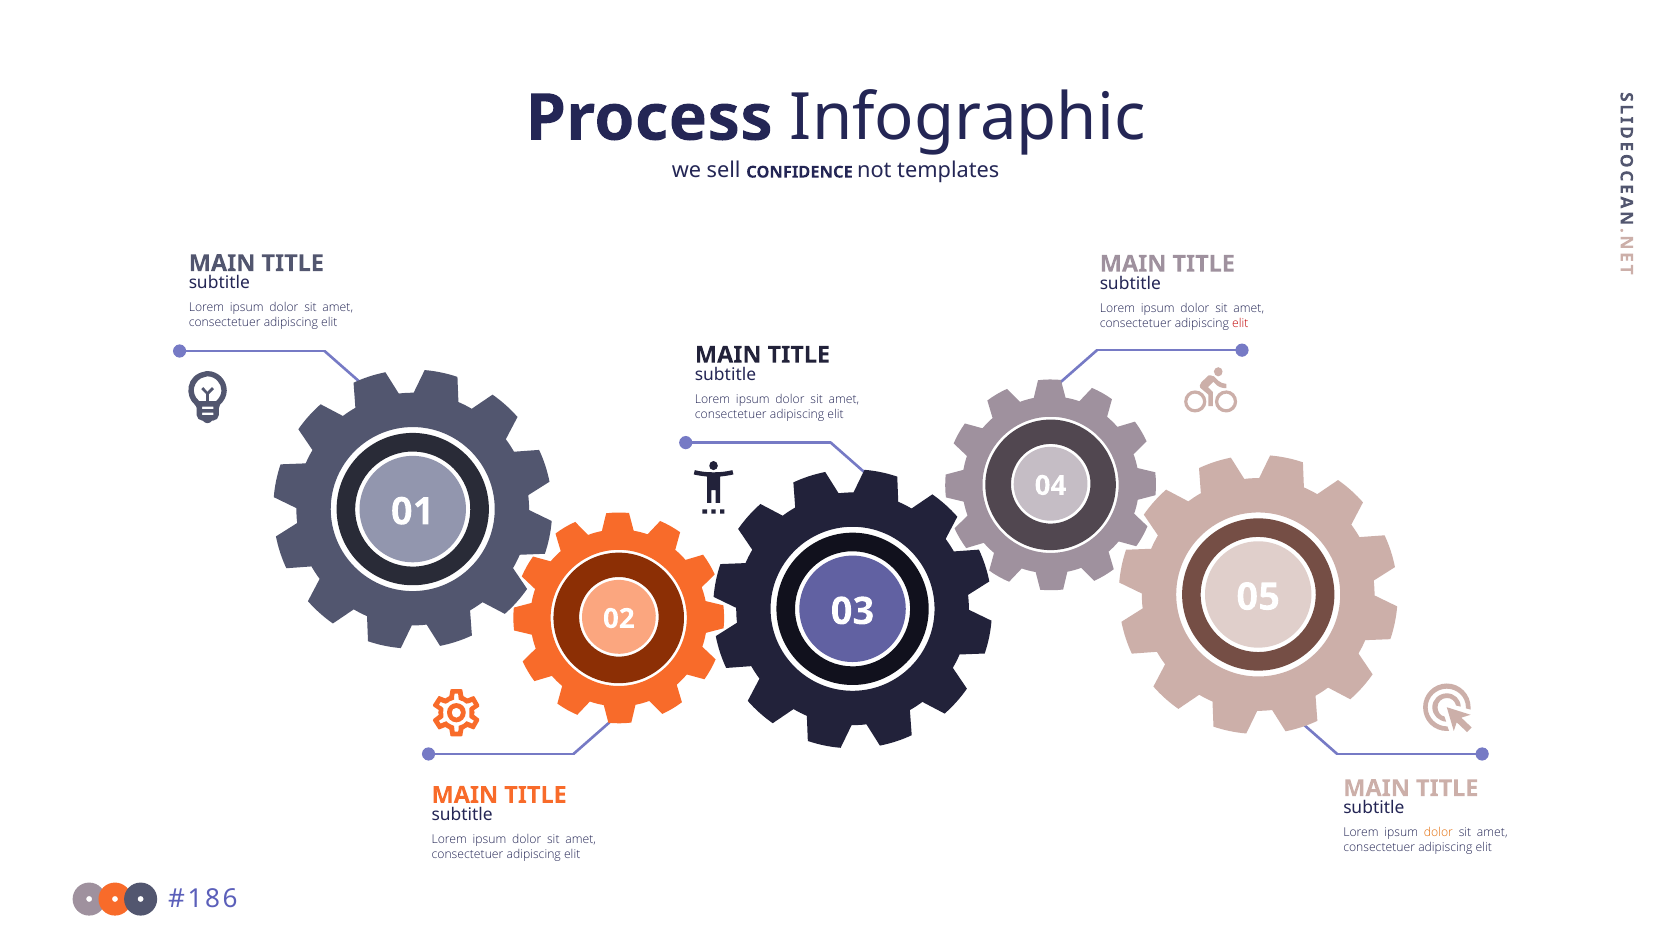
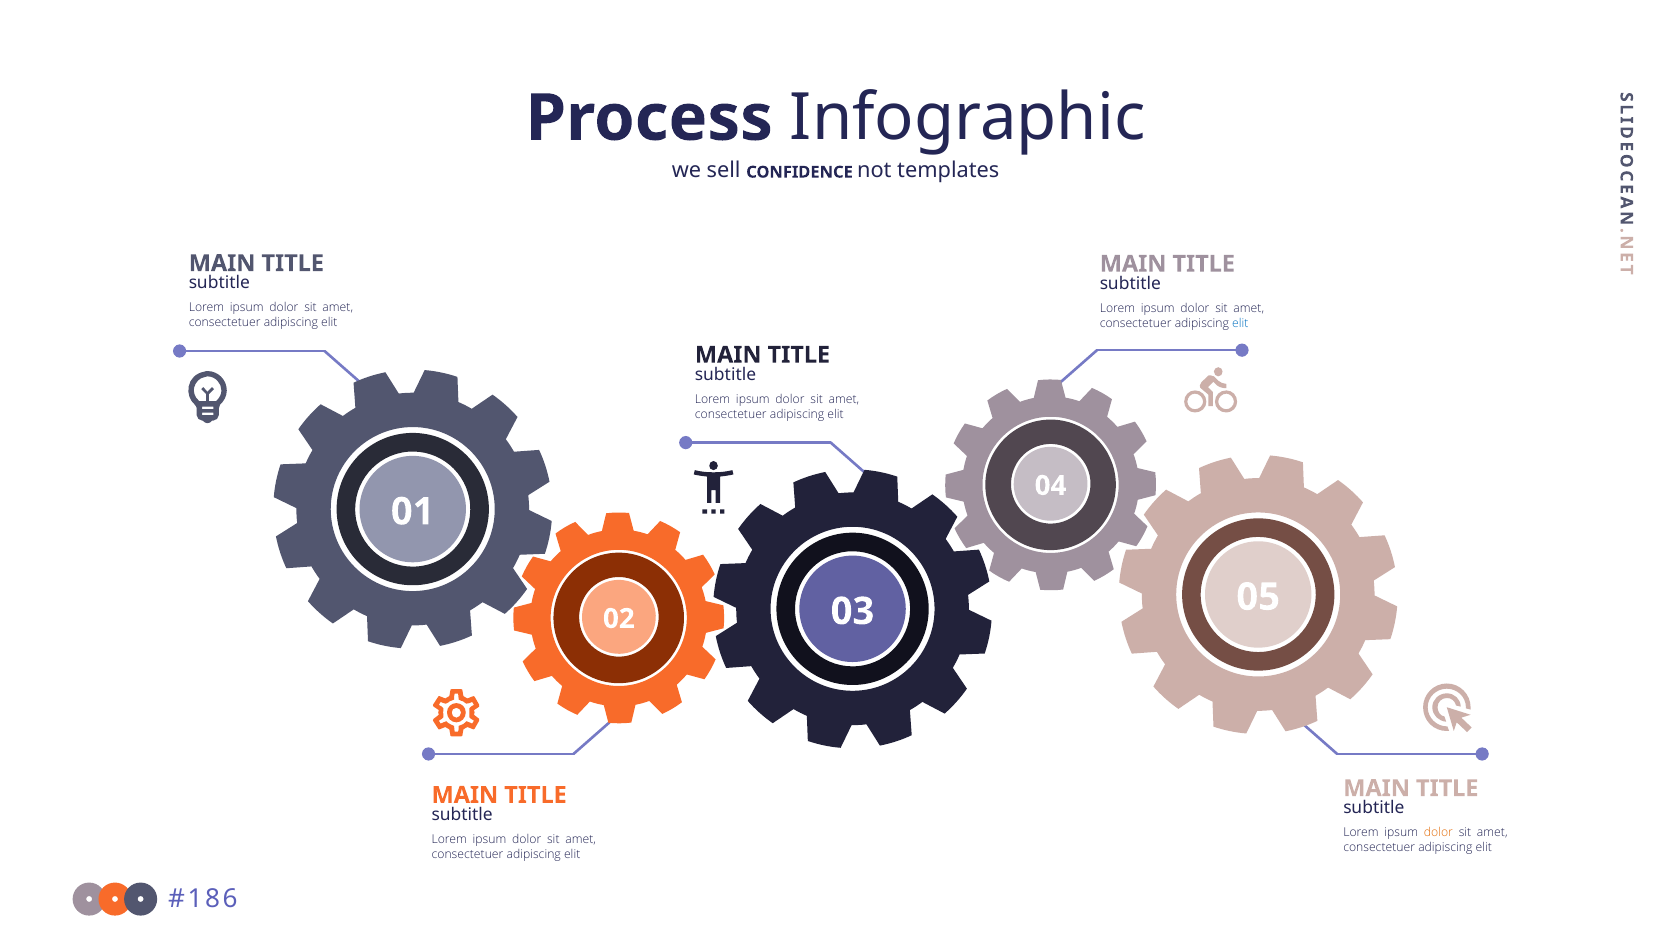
elit colour: red -> blue (1240, 323)
